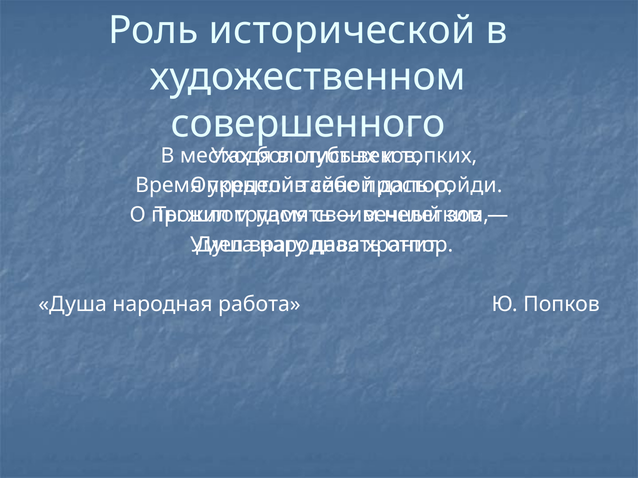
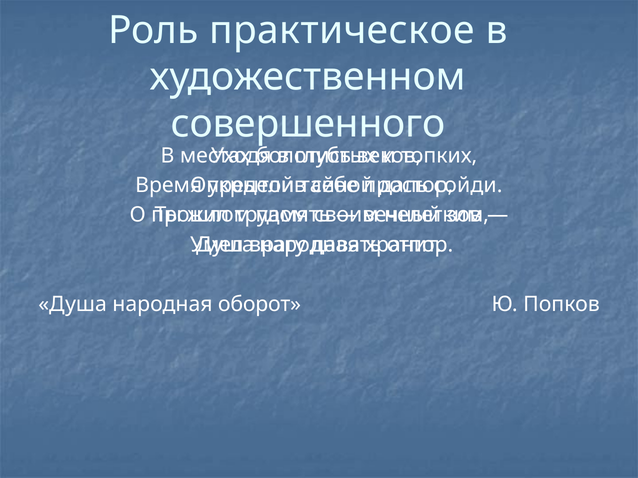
исторической: исторической -> практическое (342, 30)
работа: работа -> оборот (259, 304)
